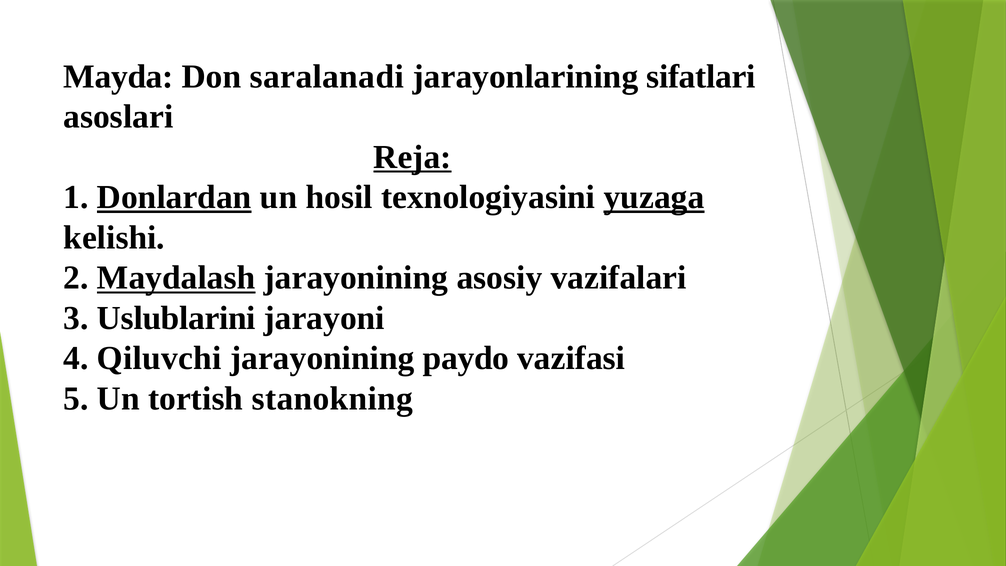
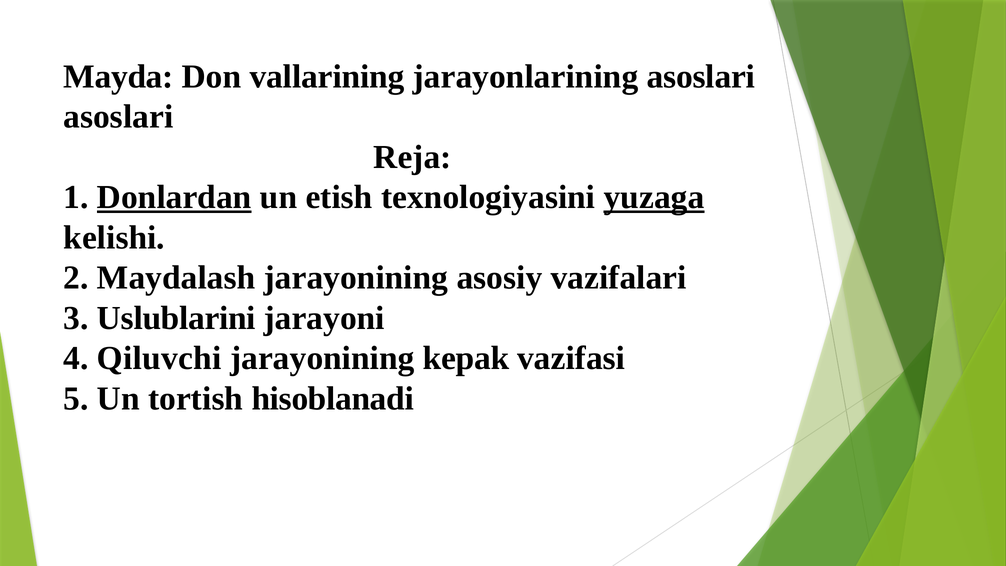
saralanadi: saralanadi -> vallarining (327, 77)
jarayonlarining sifatlari: sifatlari -> asoslari (701, 77)
Reja underline: present -> none (412, 157)
hosil: hosil -> etish (339, 197)
Mаydаlаsh underline: present -> none (176, 278)
paydo: paydo -> kepak (466, 358)
stanokning: stanokning -> hisoblanadi (333, 399)
